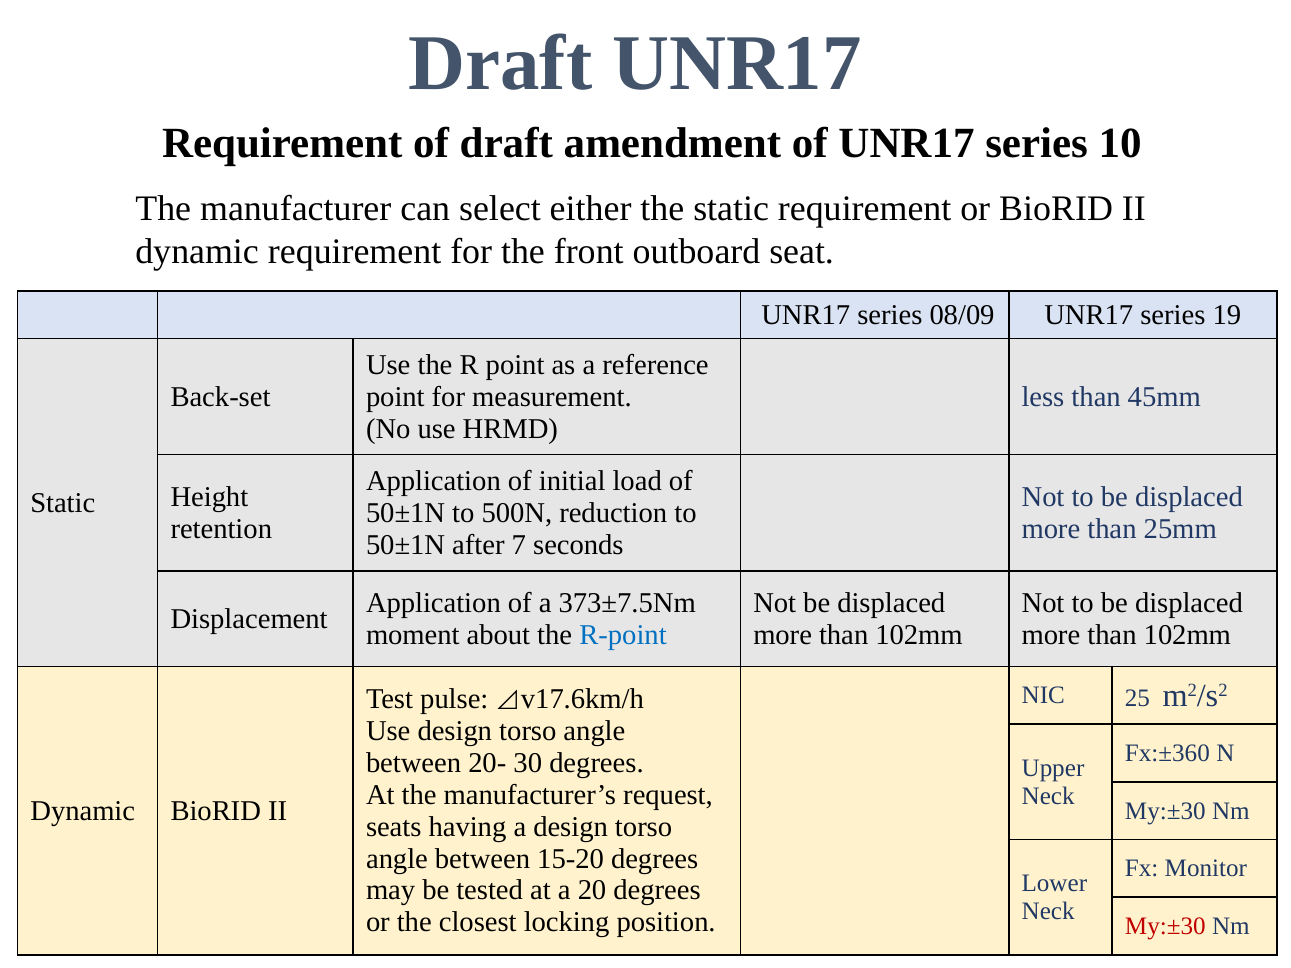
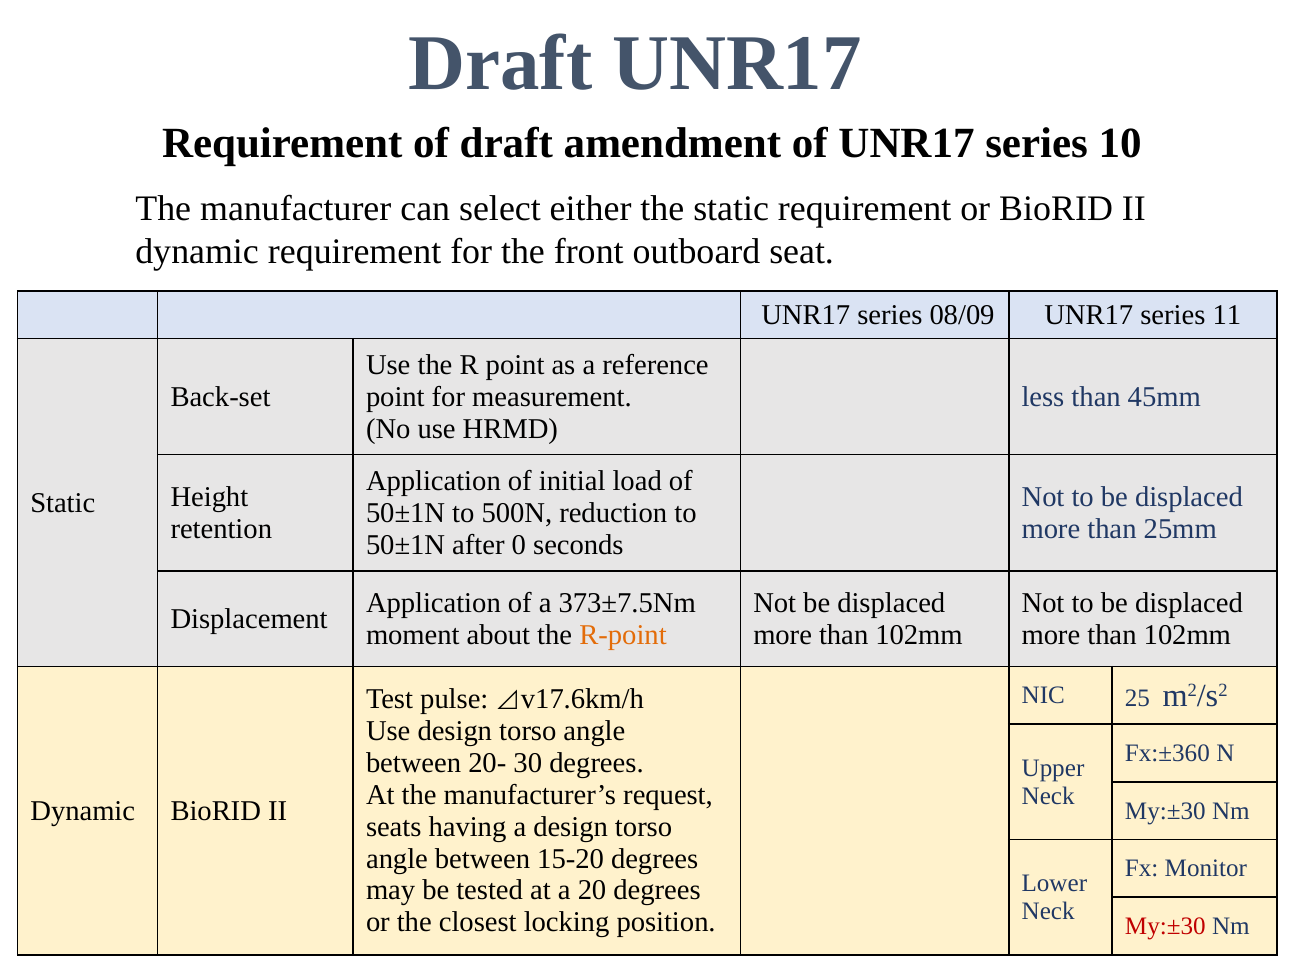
19: 19 -> 11 (1227, 315)
7: 7 -> 0 (519, 545)
R-point colour: blue -> orange (623, 635)
